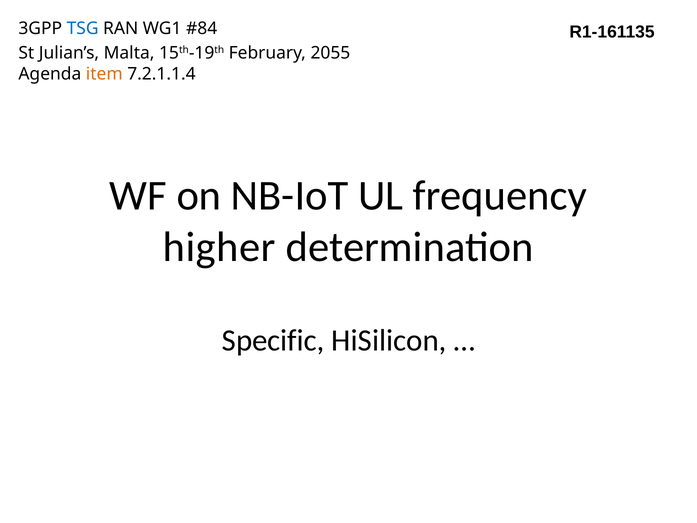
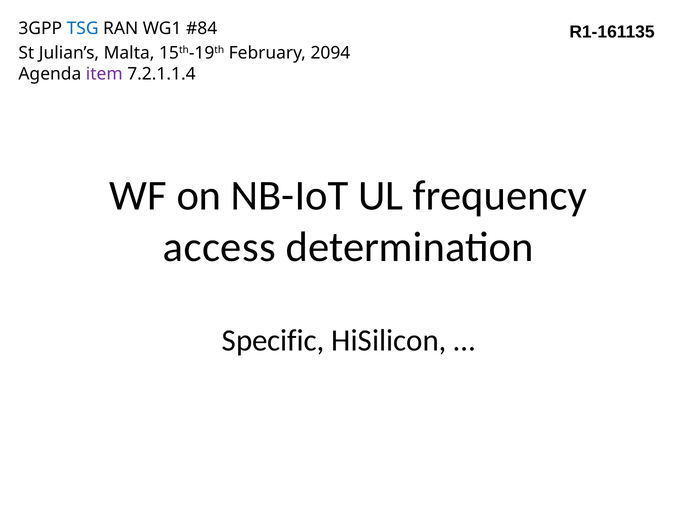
2055: 2055 -> 2094 (330, 53)
item colour: orange -> purple (104, 74)
higher: higher -> access (219, 247)
